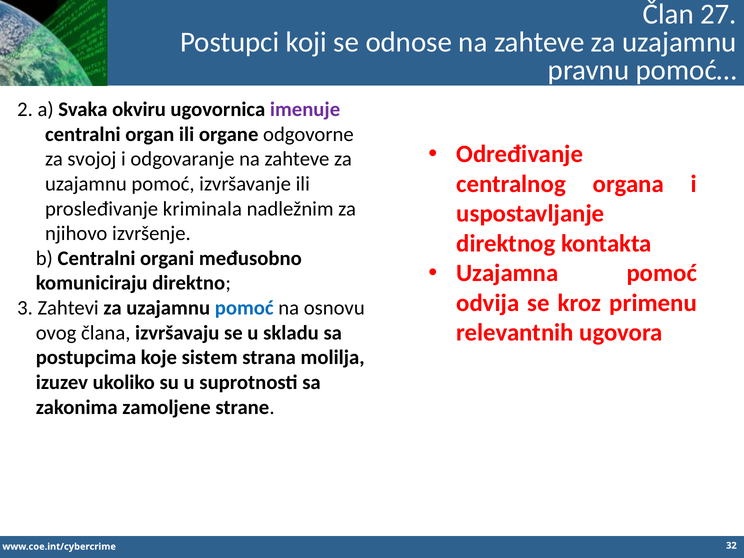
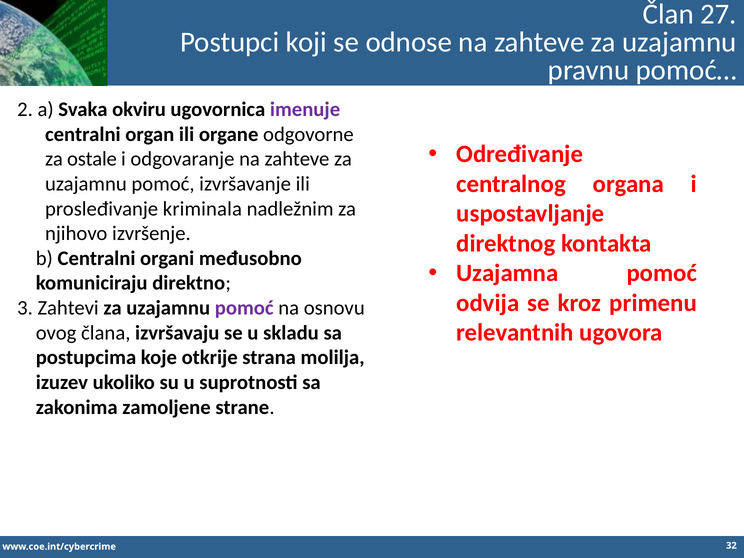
svojoj: svojoj -> ostale (92, 159)
pomoć colour: blue -> purple (244, 308)
sistem: sistem -> otkrije (210, 358)
